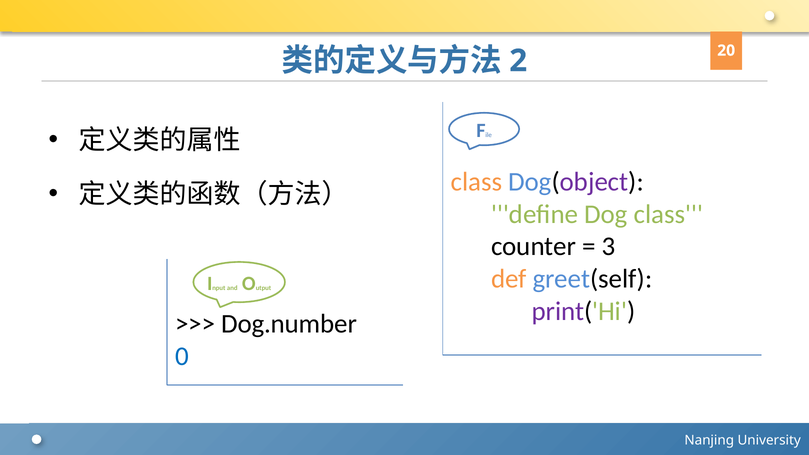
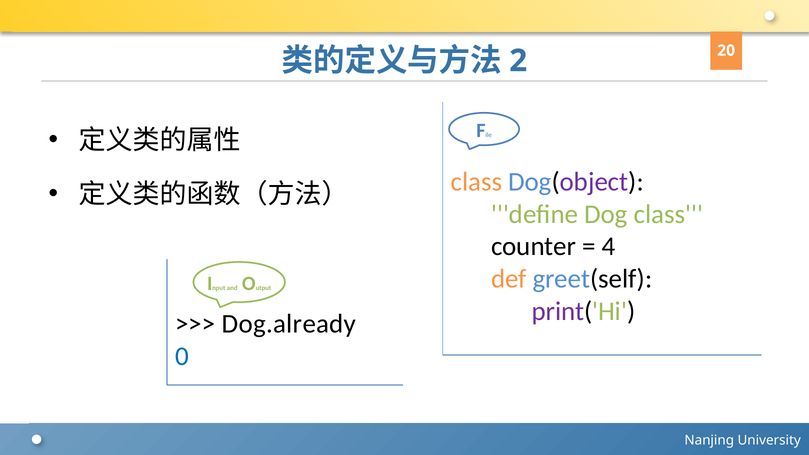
3: 3 -> 4 (608, 247)
Dog.number: Dog.number -> Dog.already (289, 324)
